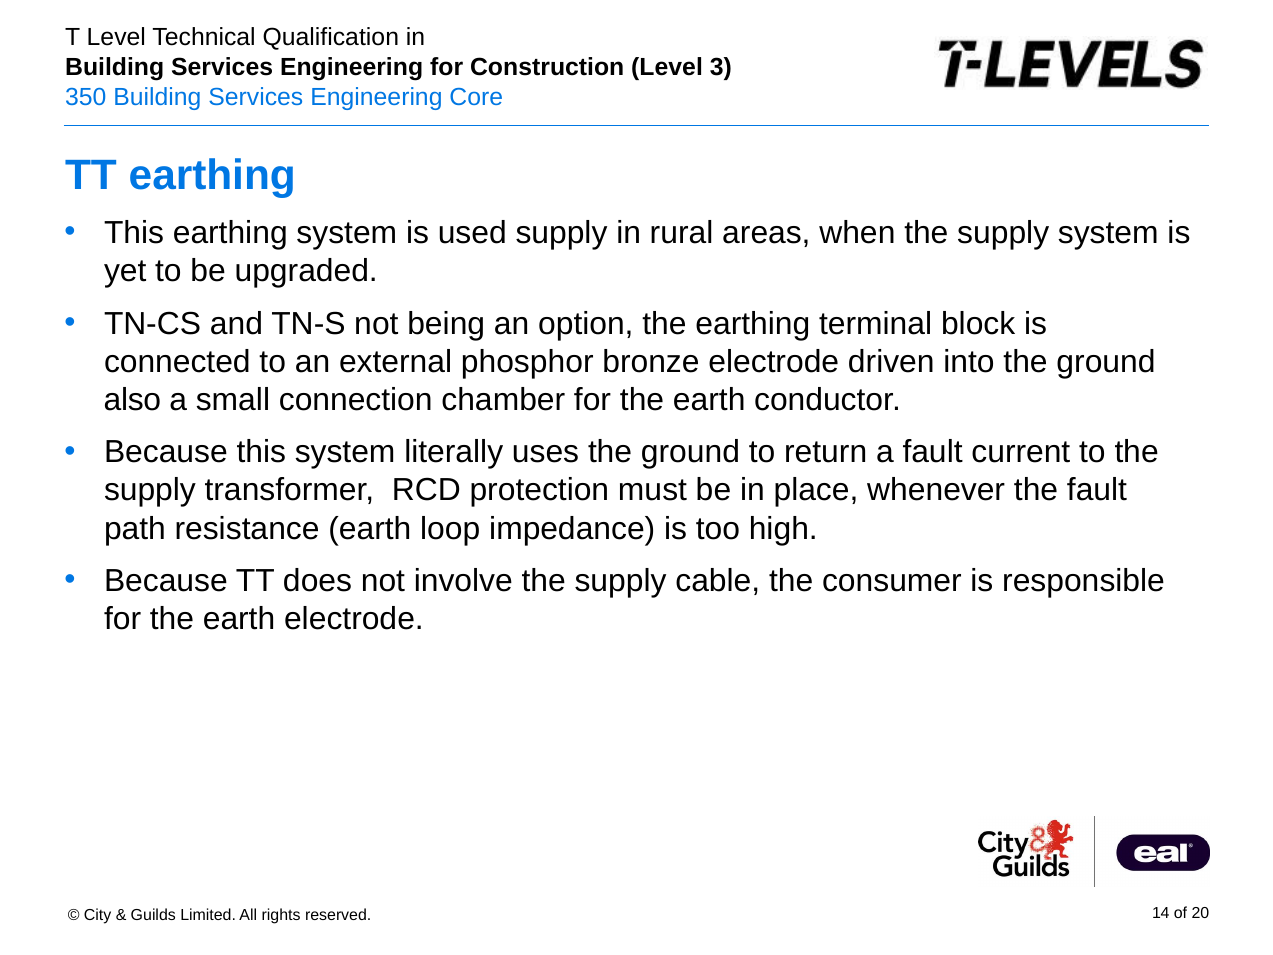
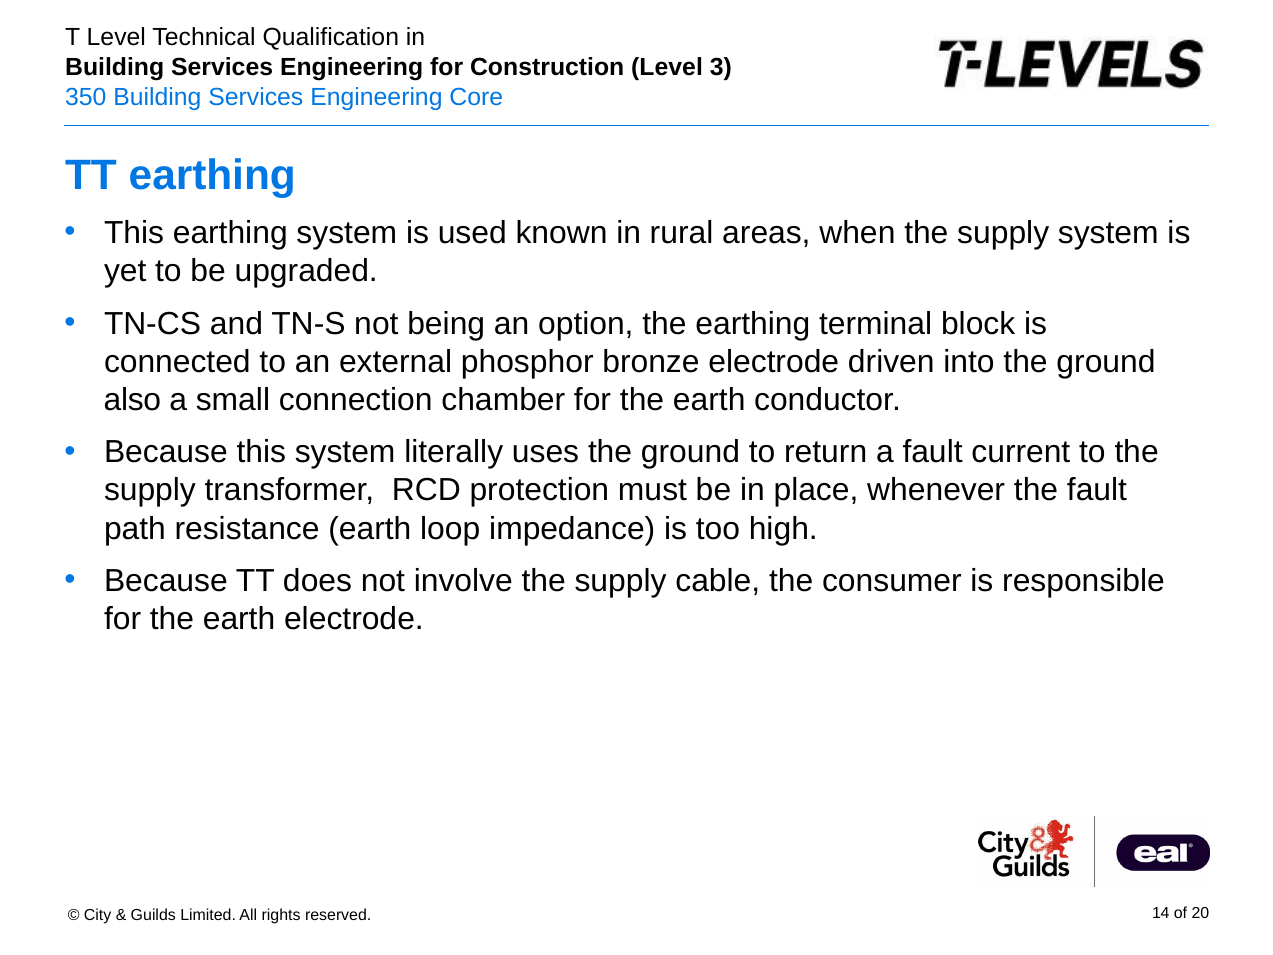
used supply: supply -> known (562, 233)
